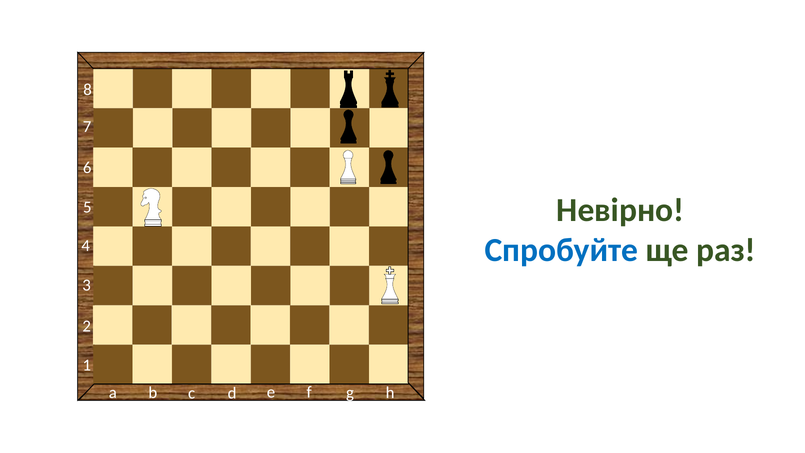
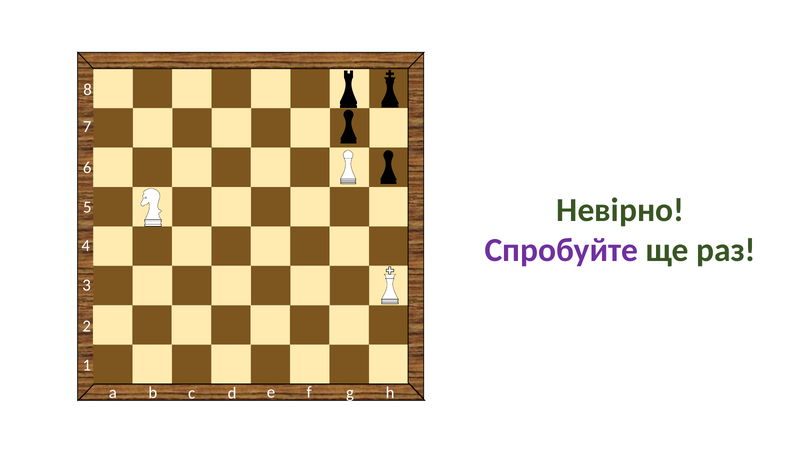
Спробуйте colour: blue -> purple (561, 250)
